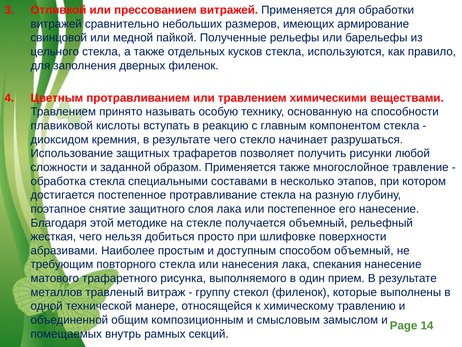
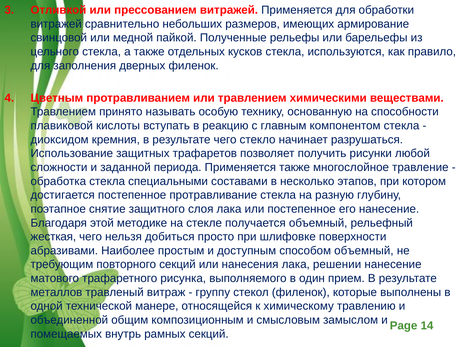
образом: образом -> периода (178, 167)
повторного стекла: стекла -> секций (177, 264)
спекания: спекания -> решении (337, 264)
